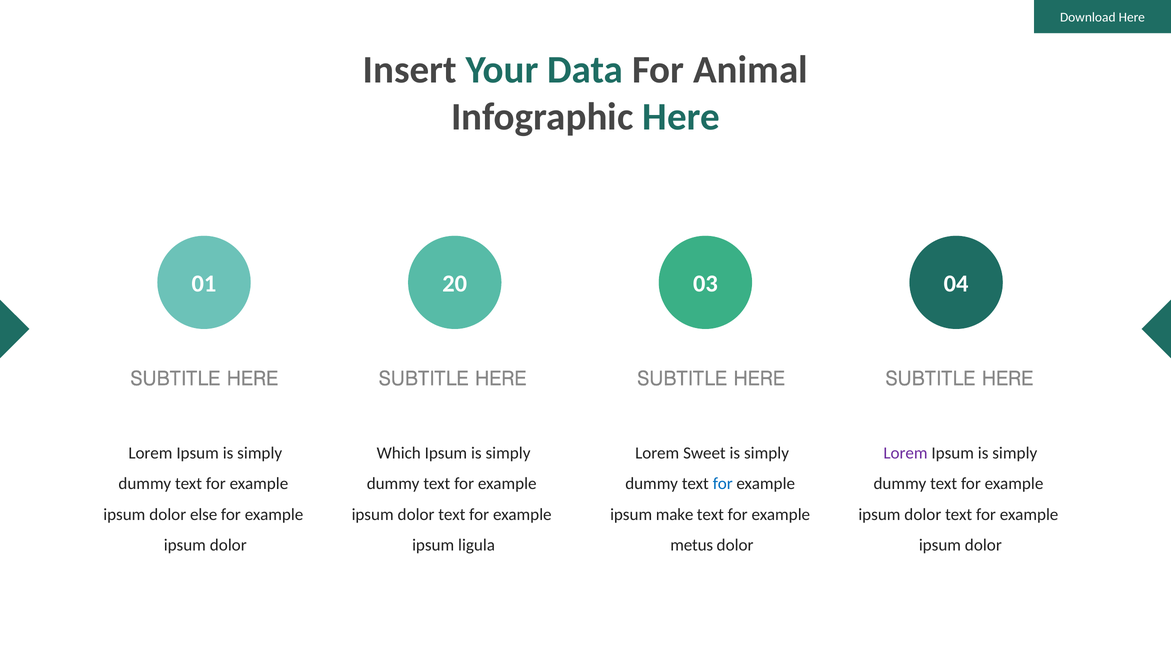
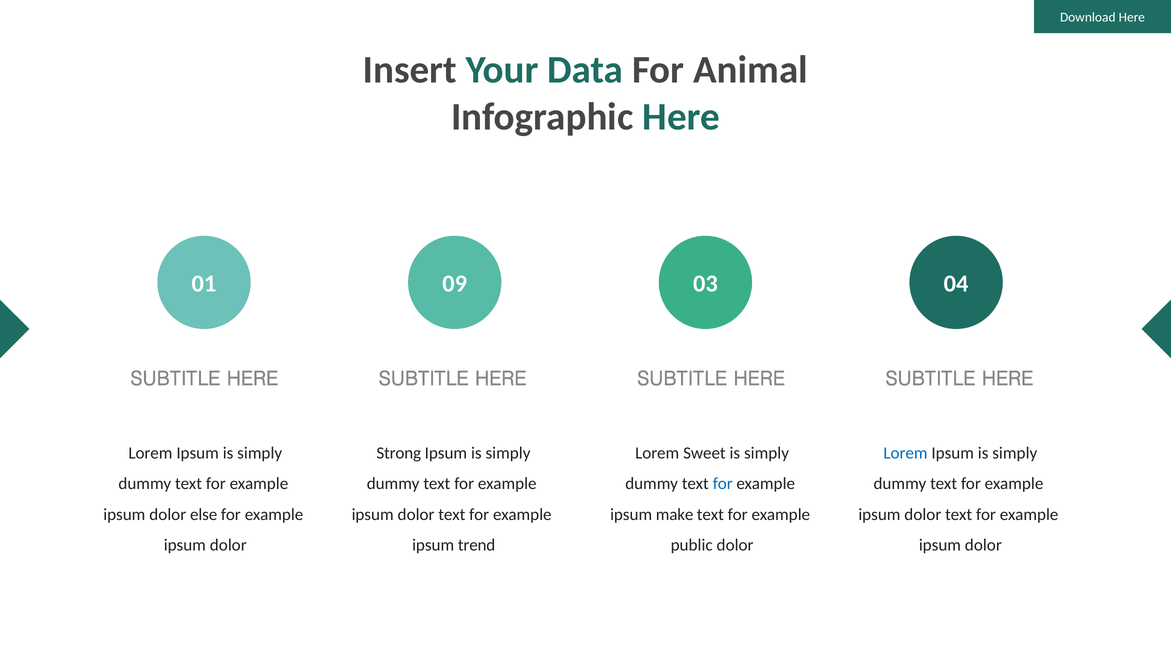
20: 20 -> 09 (455, 284)
Which: Which -> Strong (399, 454)
Lorem colour: purple -> blue (906, 454)
ligula: ligula -> trend (477, 546)
metus: metus -> public (692, 546)
